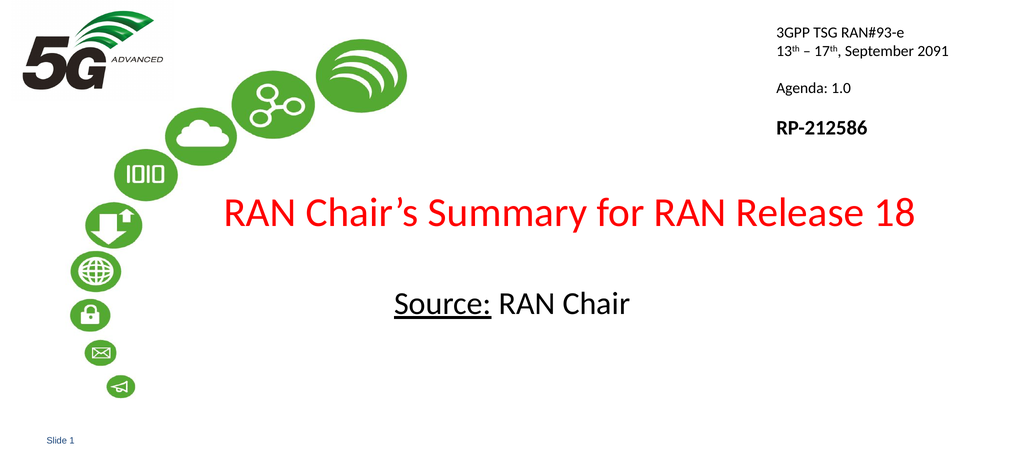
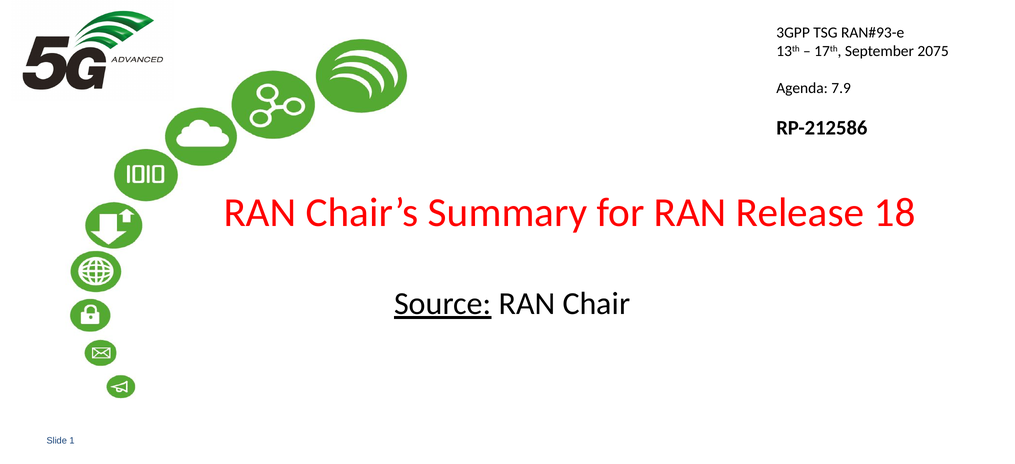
2091: 2091 -> 2075 (933, 51)
1.0: 1.0 -> 7.9 (841, 88)
